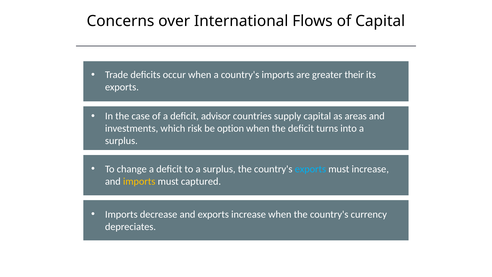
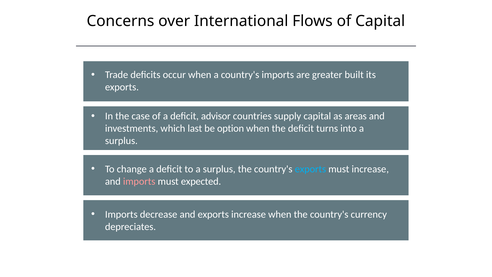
their: their -> built (354, 75)
risk: risk -> last (195, 128)
imports colour: yellow -> pink (139, 181)
captured: captured -> expected (201, 181)
